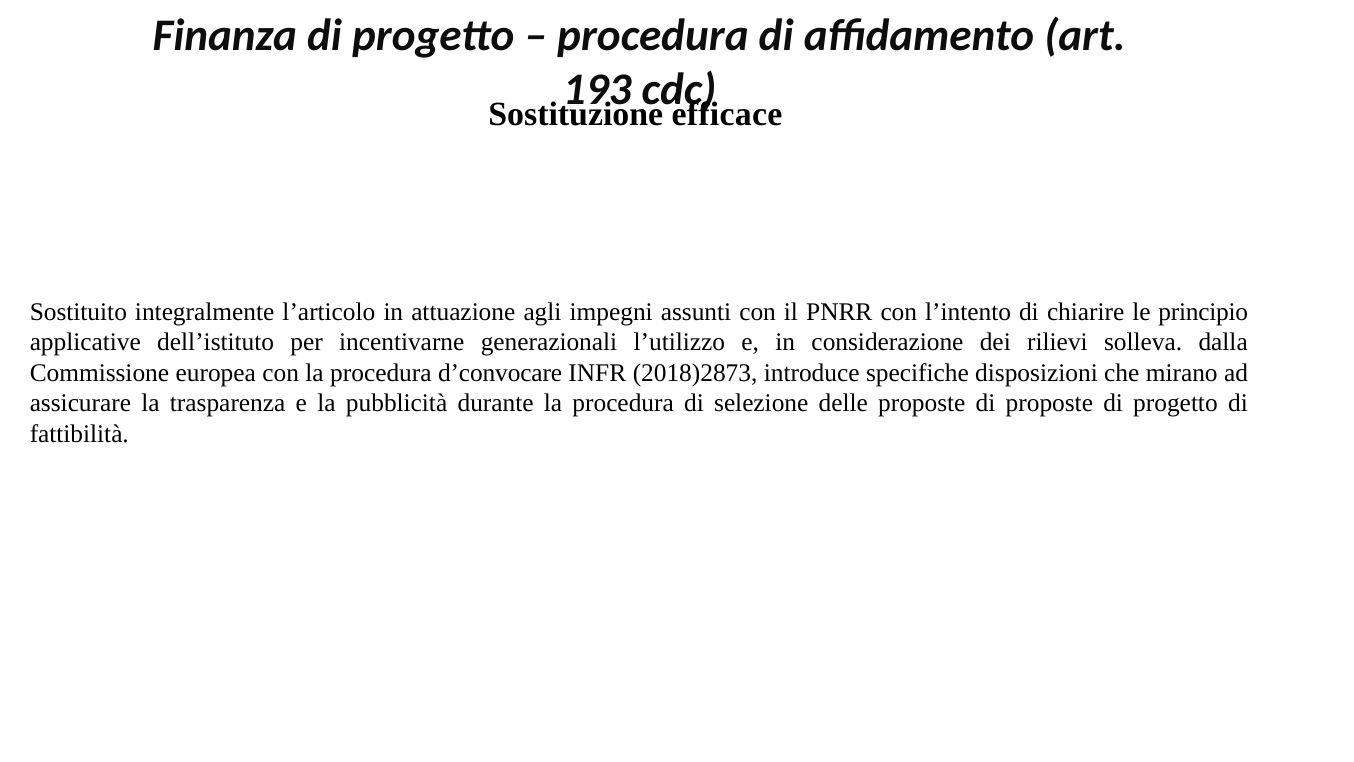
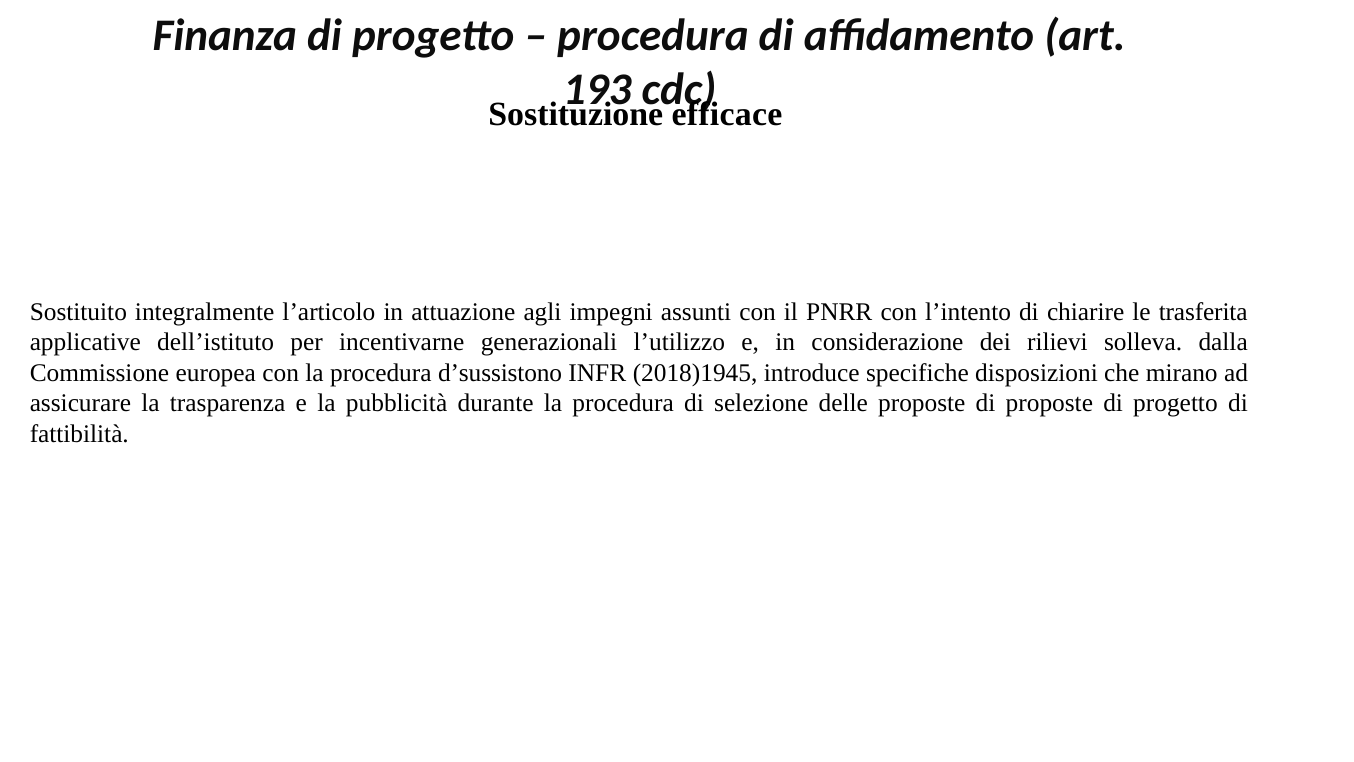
principio: principio -> trasferita (1203, 312)
d’convocare: d’convocare -> d’sussistono (500, 373)
2018)2873: 2018)2873 -> 2018)1945 (695, 373)
